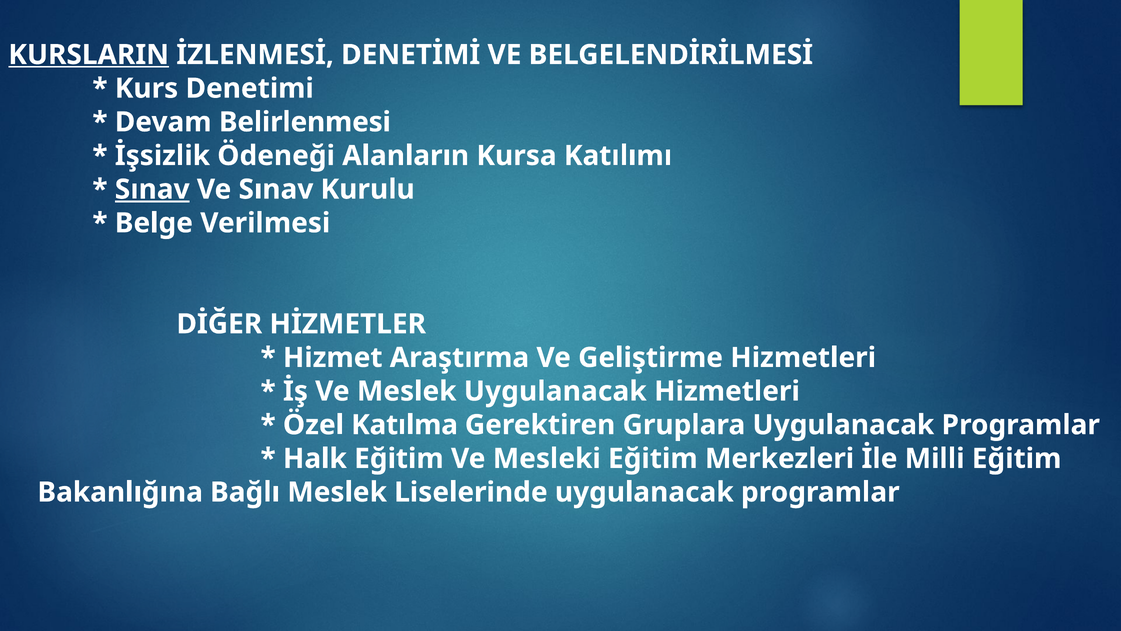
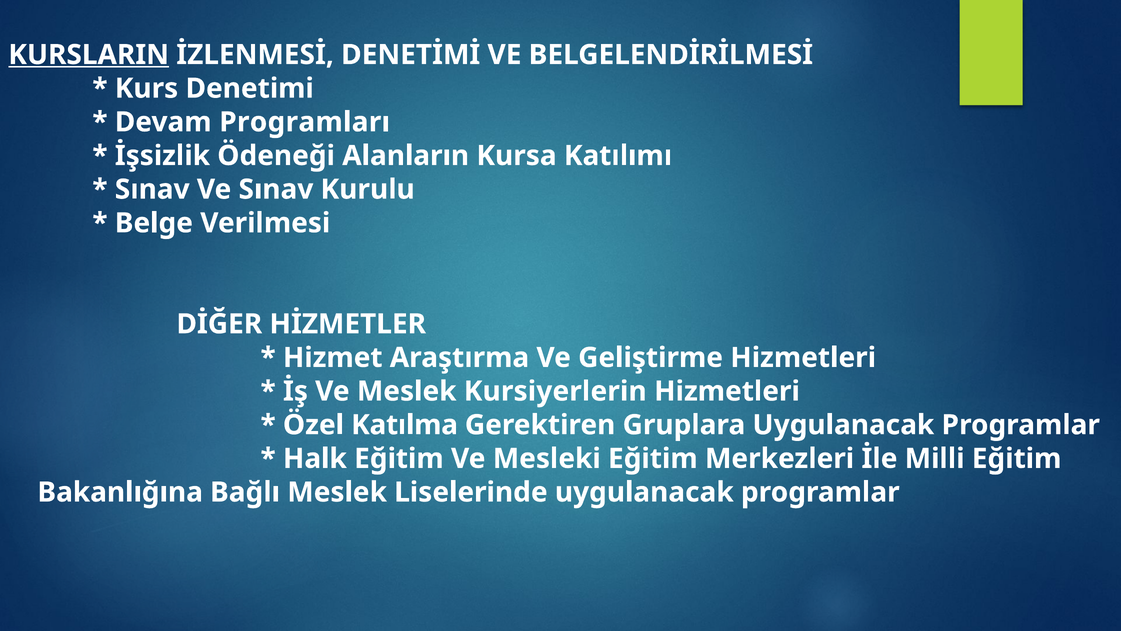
Belirlenmesi: Belirlenmesi -> Programları (305, 122)
Sınav underline: present -> none (152, 189)
Meslek Uygulanacak: Uygulanacak -> Kursiyerlerin (555, 391)
